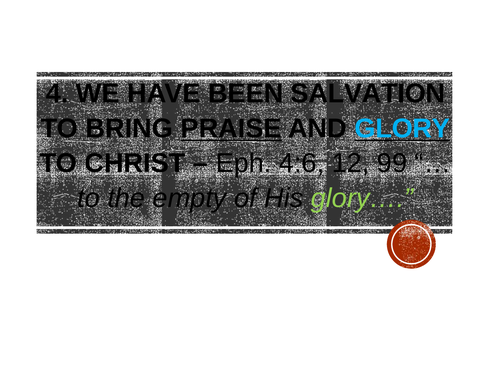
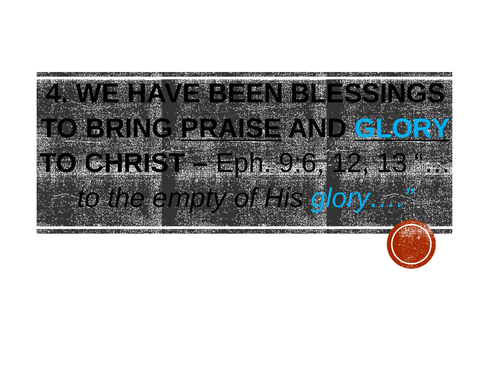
SALVATION: SALVATION -> BLESSINGS (368, 93)
4:6: 4:6 -> 9:6 (302, 163)
99: 99 -> 13 (392, 163)
glory… colour: light green -> light blue (362, 198)
